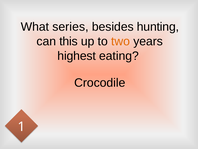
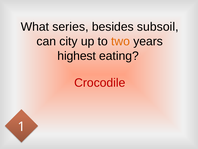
hunting: hunting -> subsoil (158, 27)
this: this -> city (68, 41)
Crocodile colour: black -> red (100, 83)
